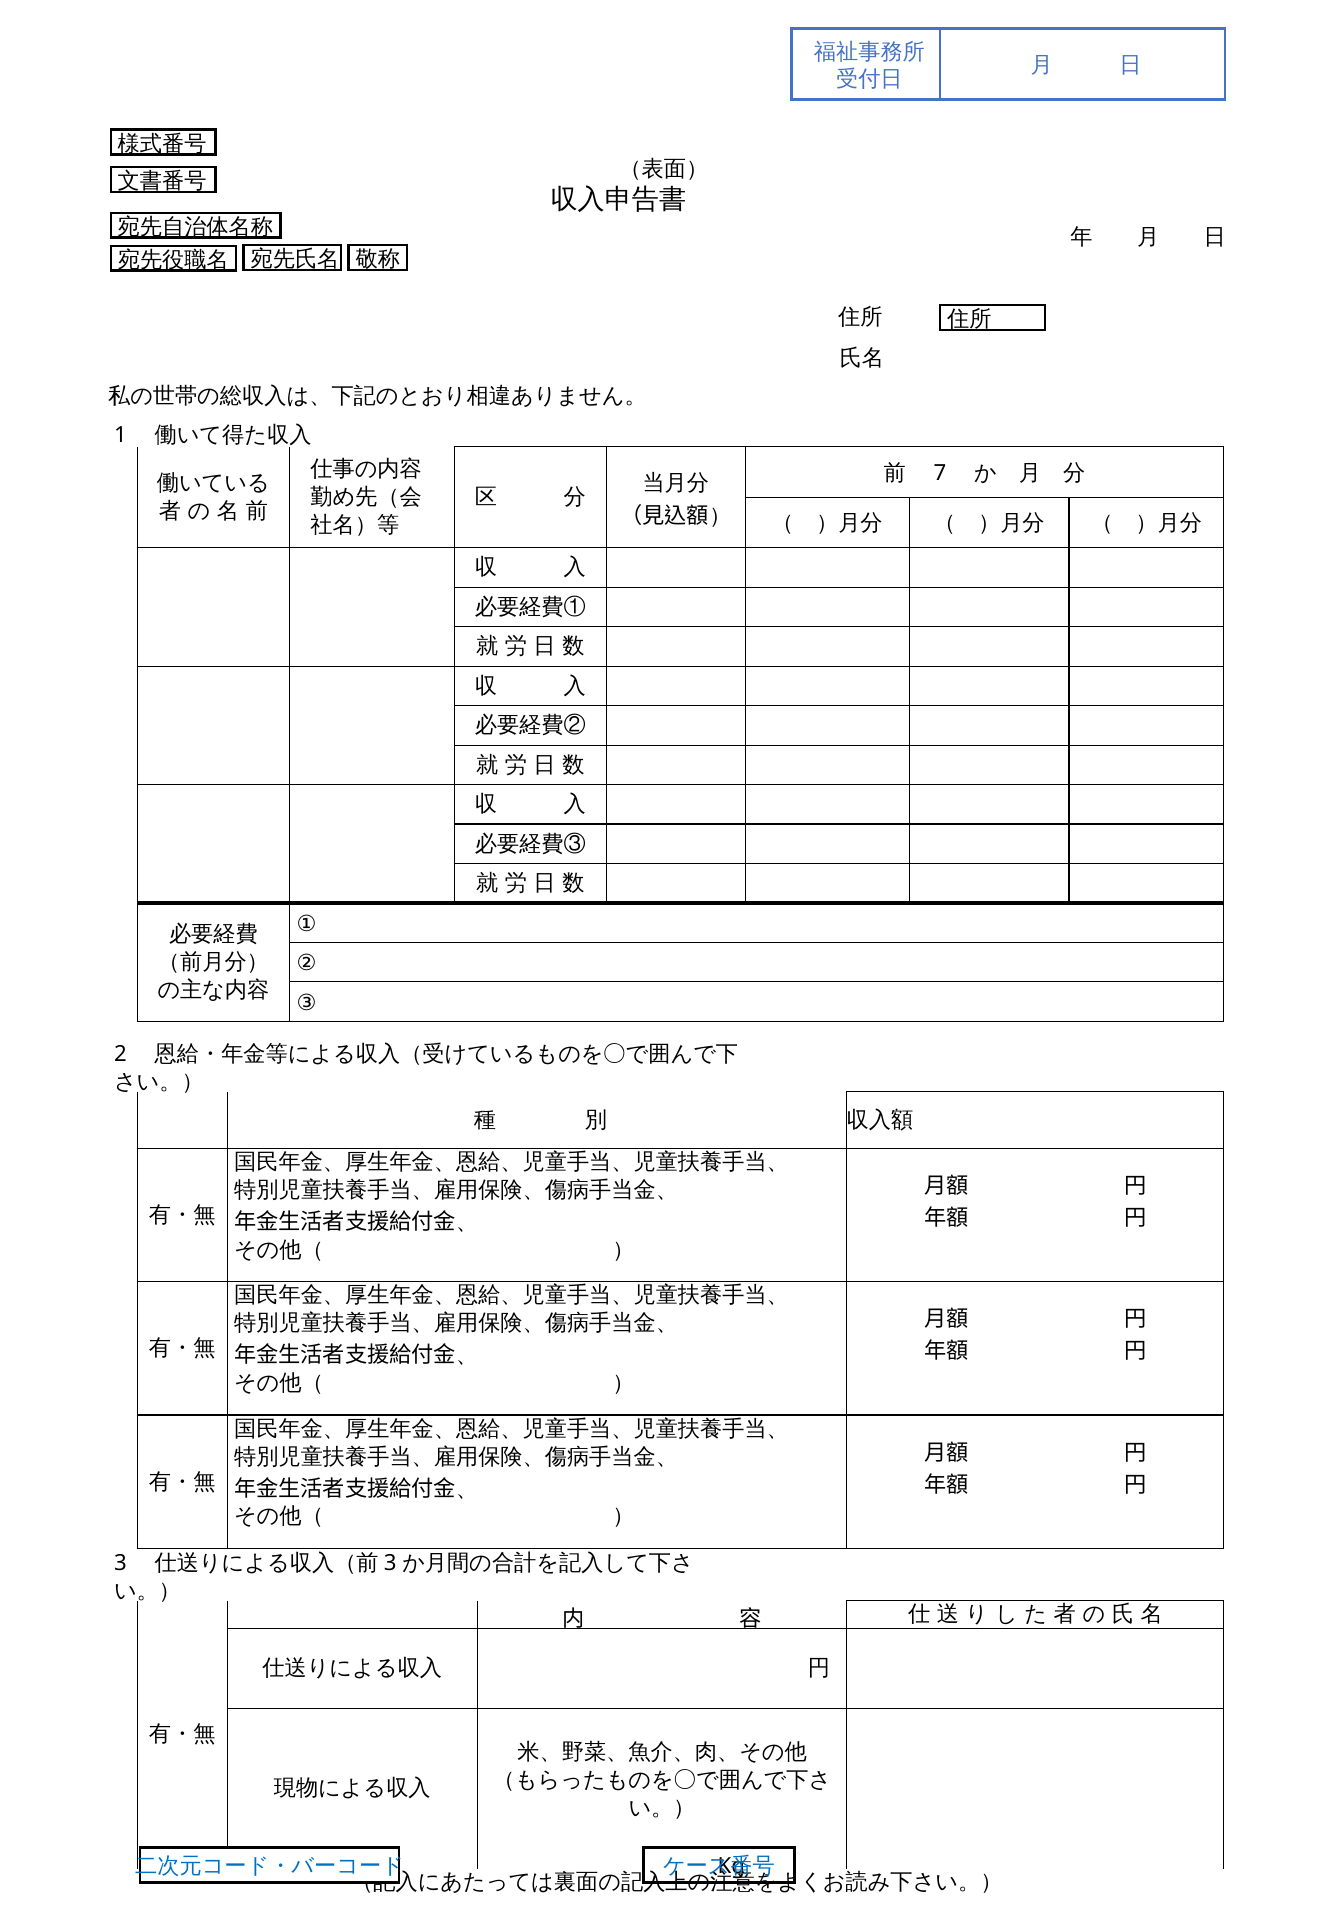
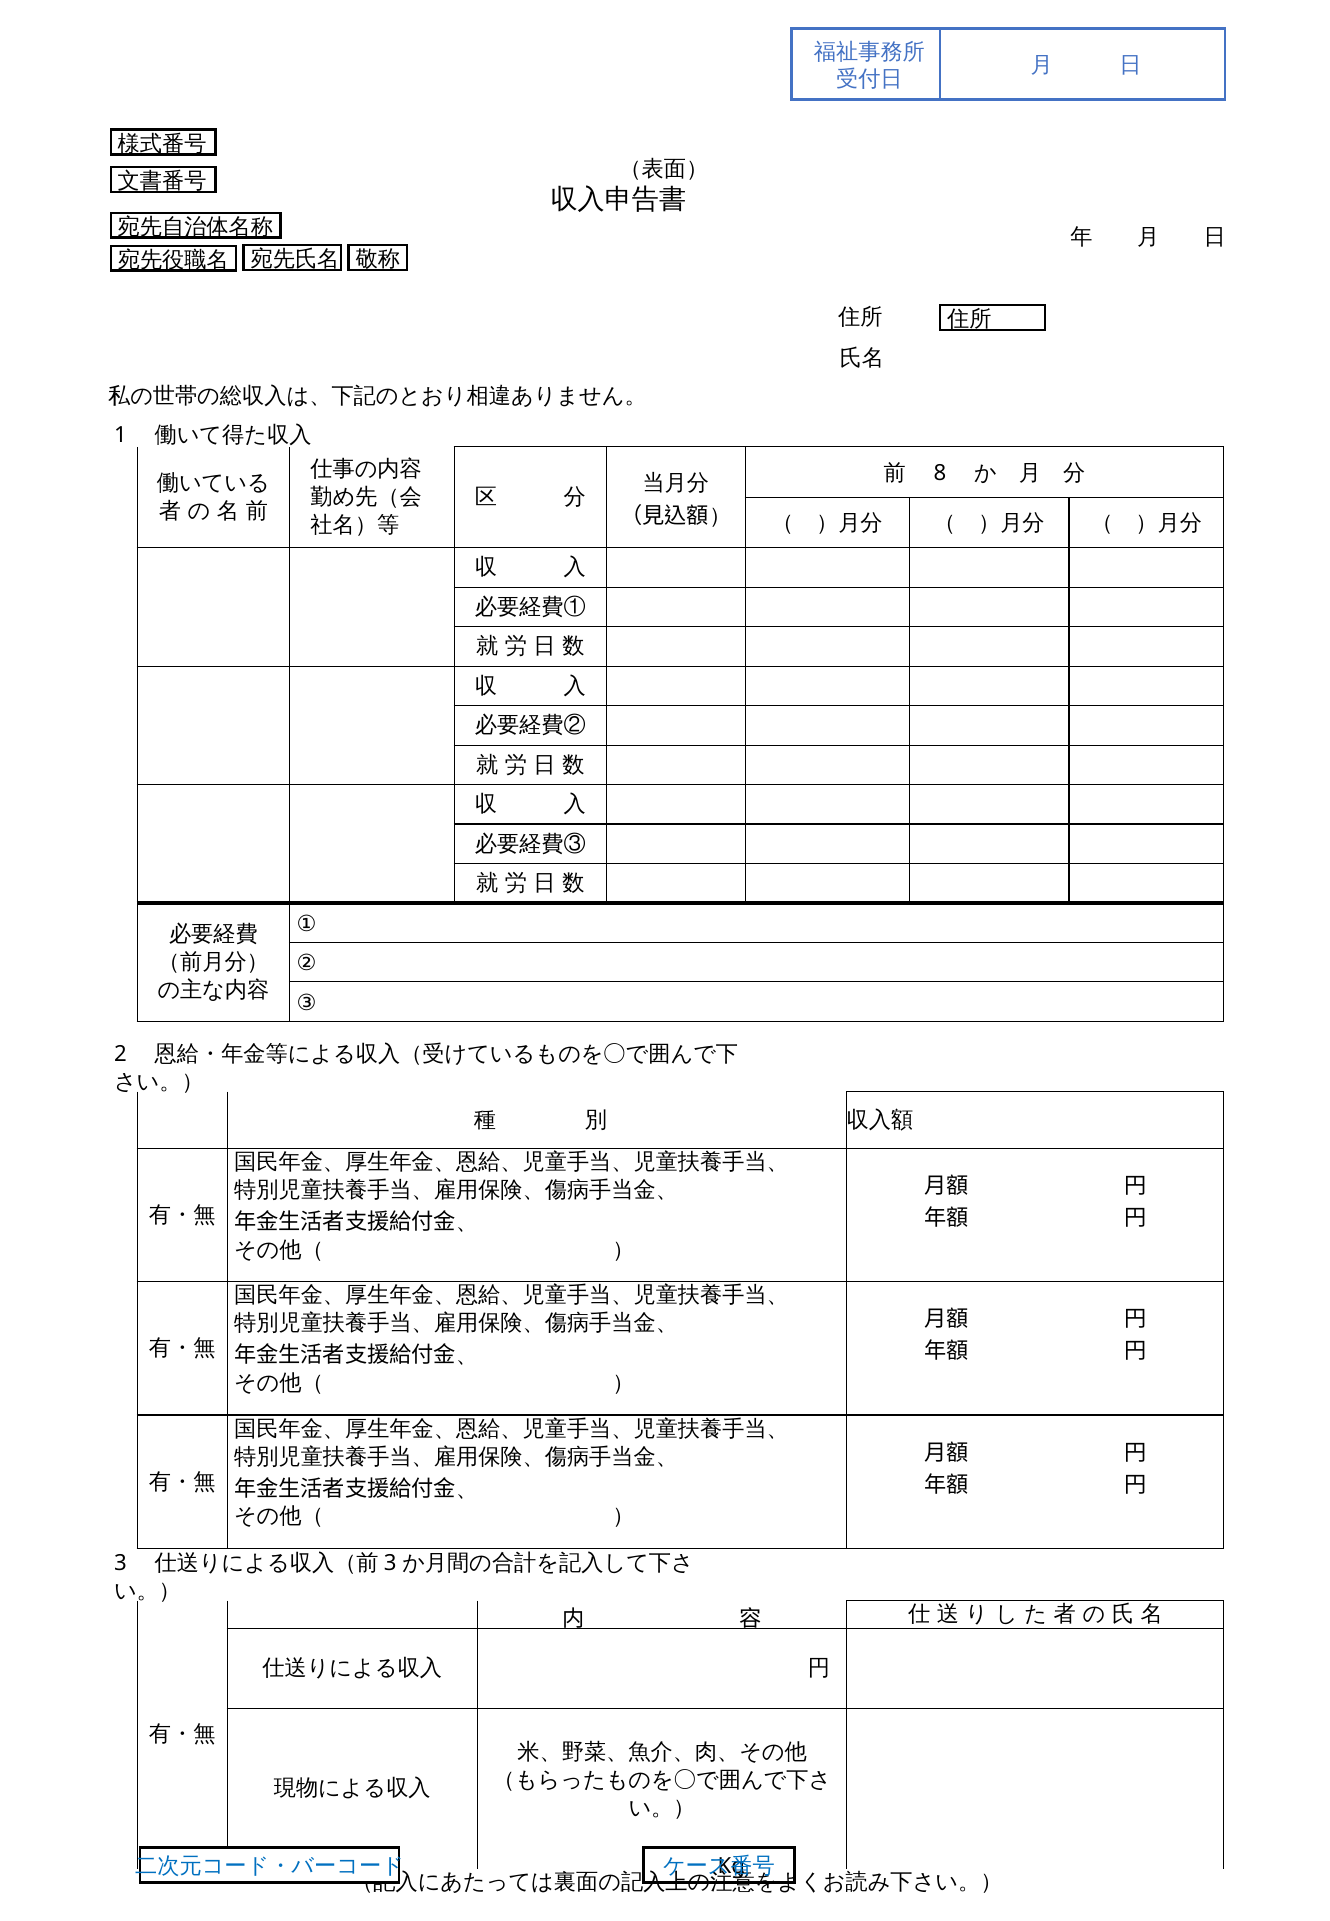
7: 7 -> 8 (940, 473)
